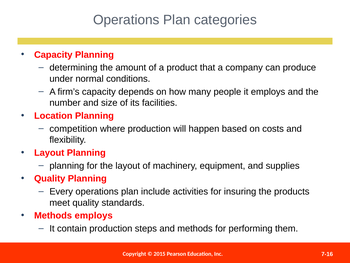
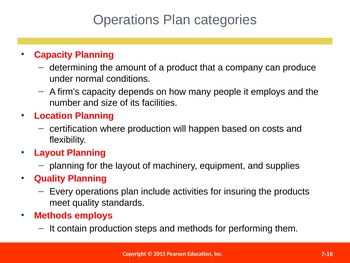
competition: competition -> certification (73, 128)
